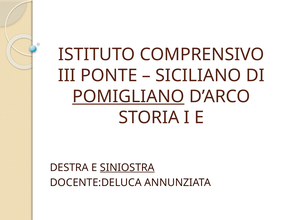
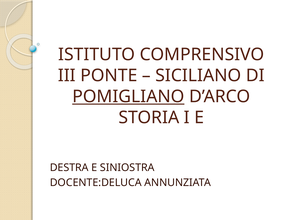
SINIOSTRA underline: present -> none (127, 168)
